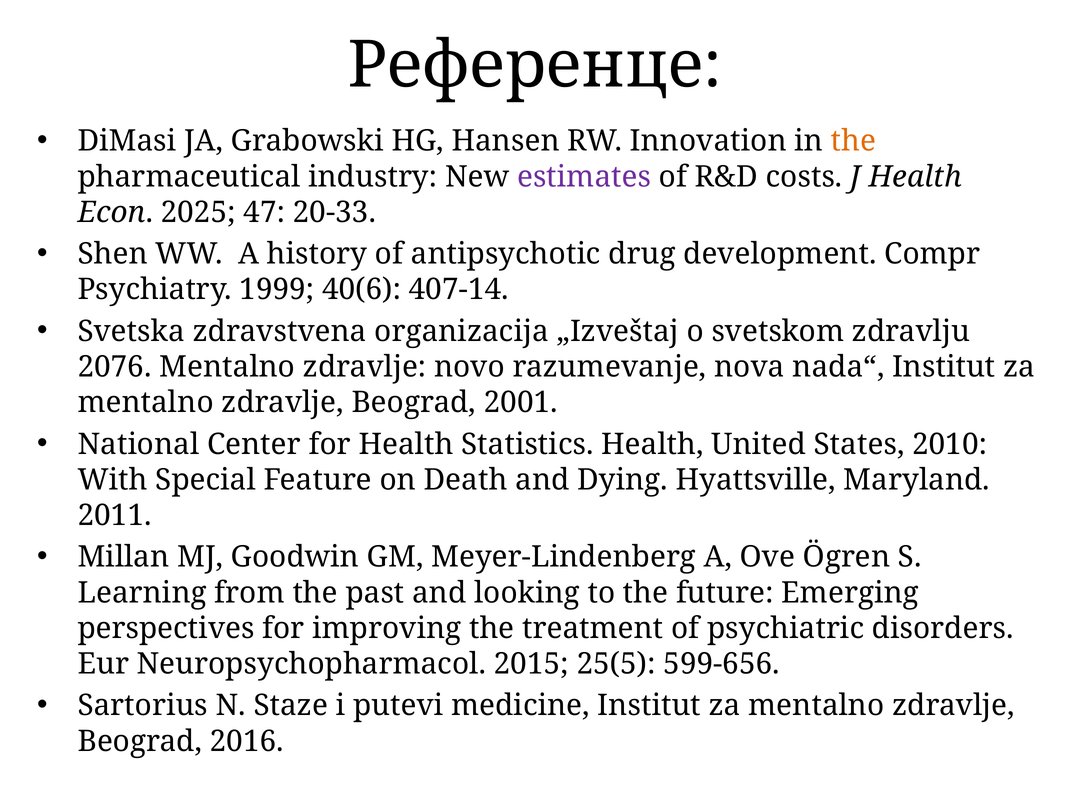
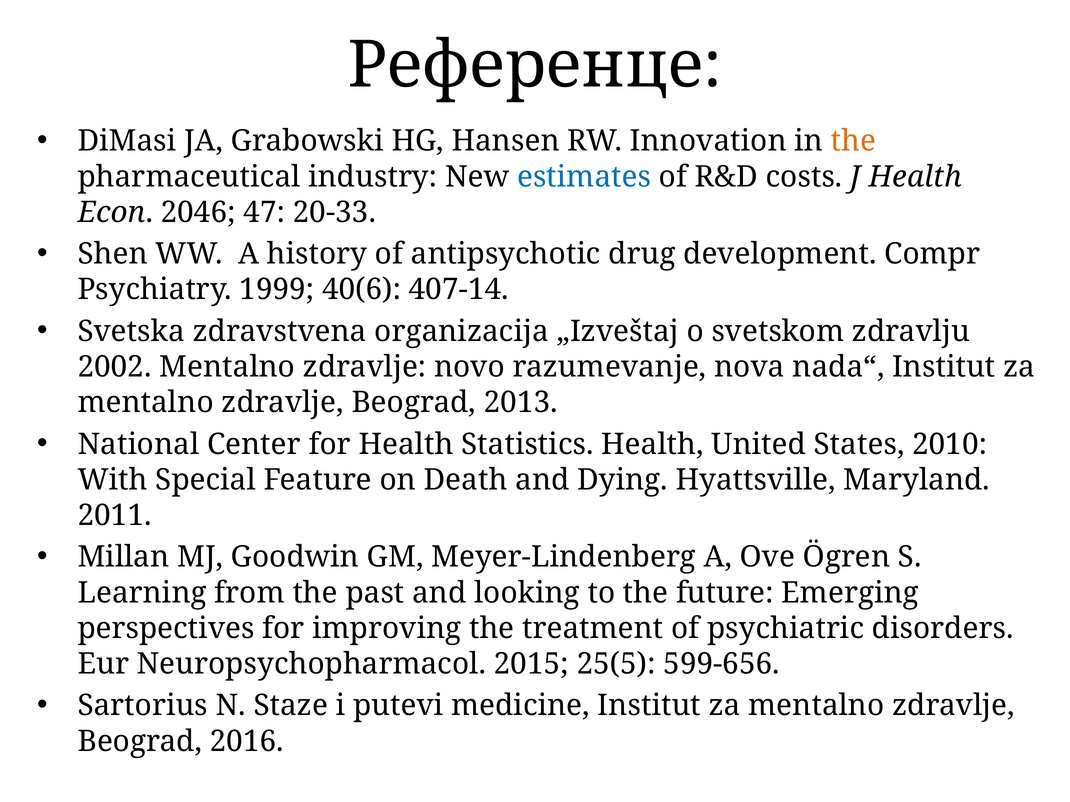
estimates colour: purple -> blue (584, 177)
2025: 2025 -> 2046 (198, 213)
2076: 2076 -> 2002 (115, 367)
2001: 2001 -> 2013 (521, 403)
